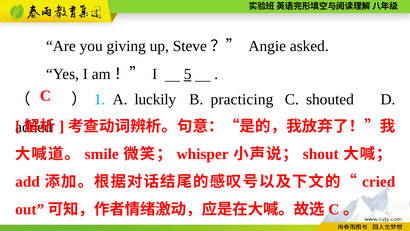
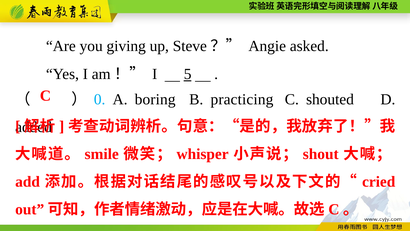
1: 1 -> 0 (100, 99)
luckily: luckily -> boring (155, 99)
